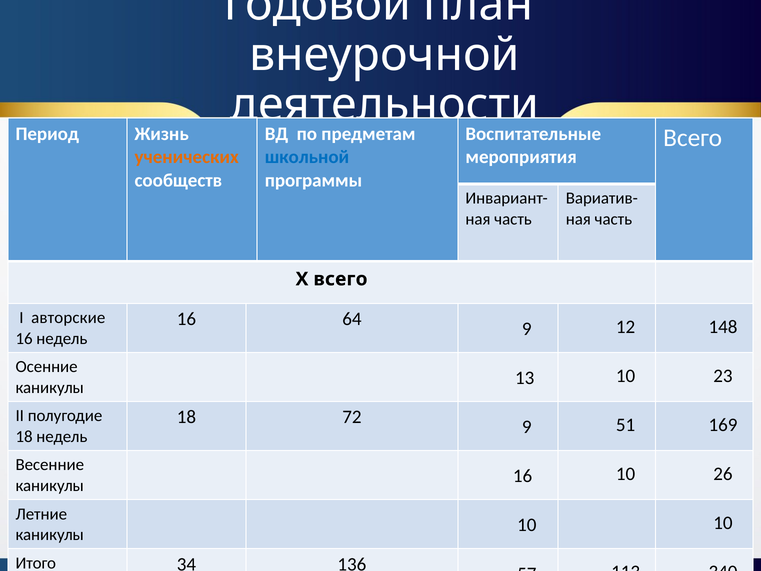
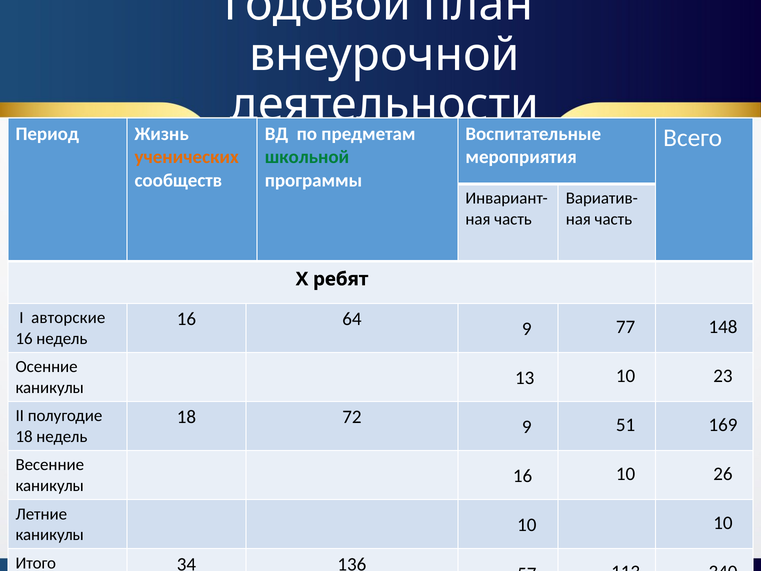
школьной colour: blue -> green (307, 157)
Х всего: всего -> ребят (341, 279)
12: 12 -> 77 (626, 327)
